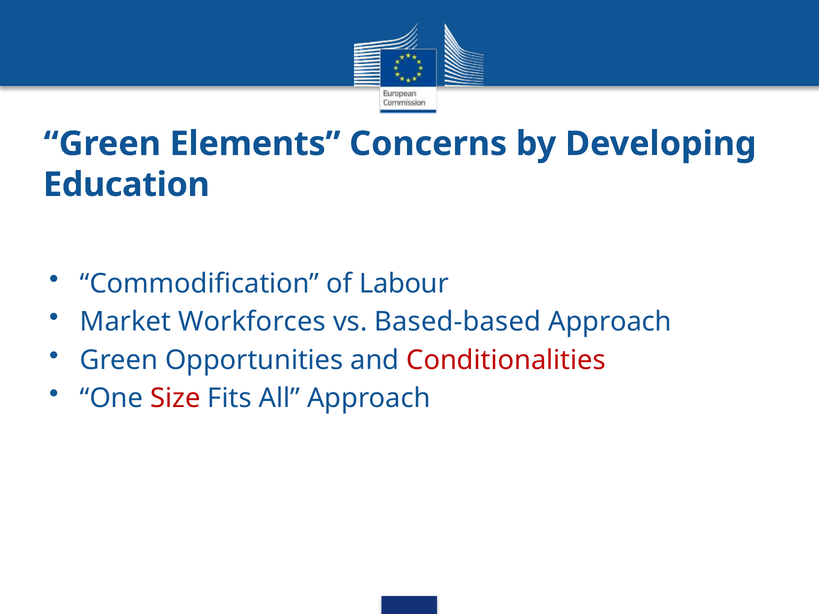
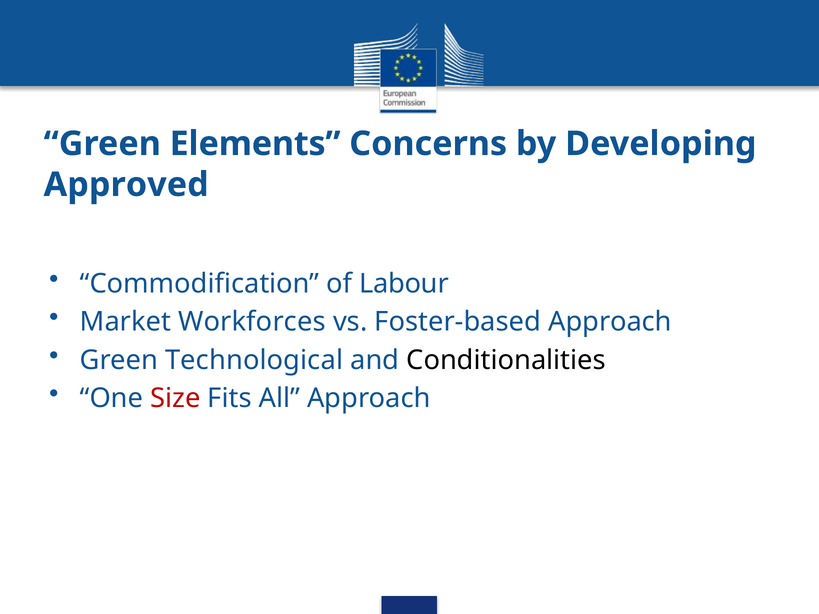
Education: Education -> Approved (126, 185)
Based-based: Based-based -> Foster-based (458, 322)
Opportunities: Opportunities -> Technological (254, 360)
Conditionalities colour: red -> black (506, 360)
